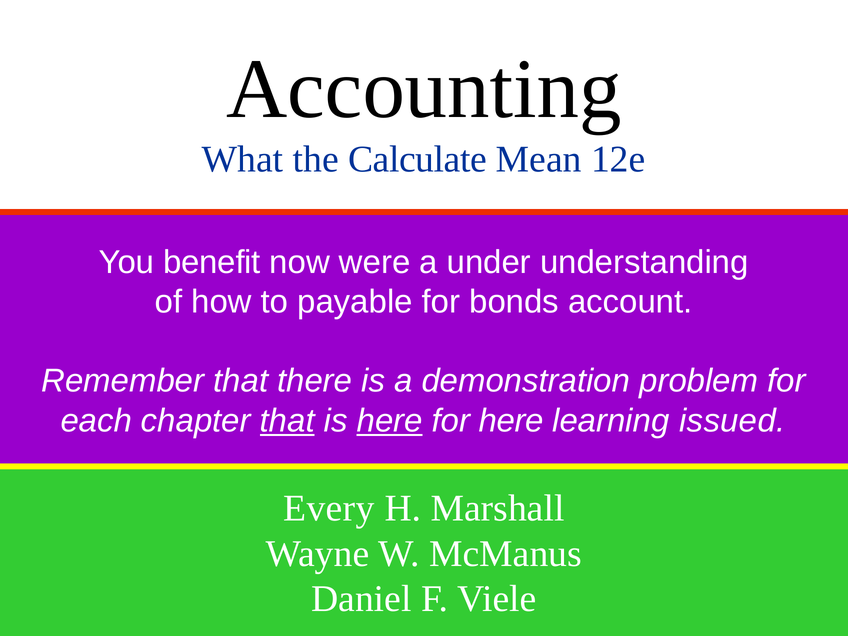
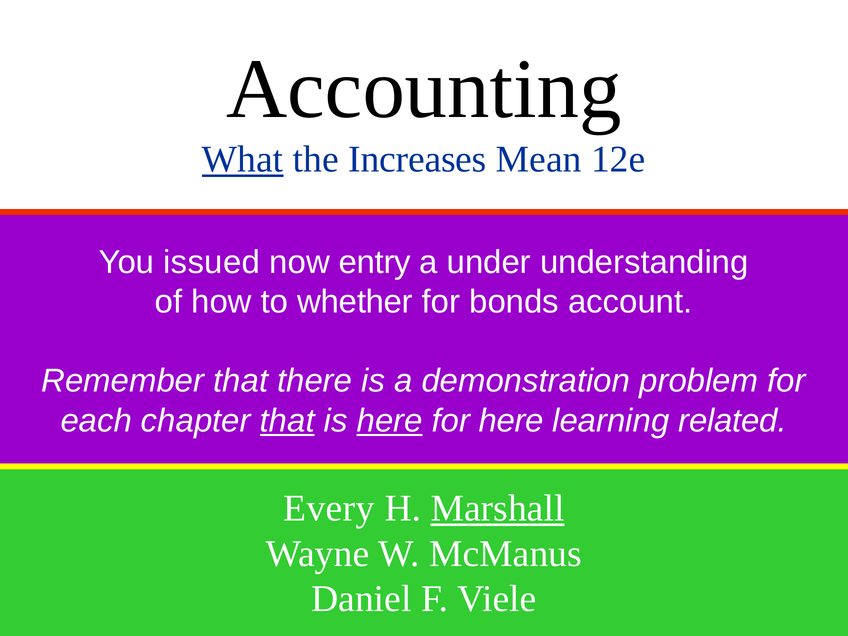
What underline: none -> present (243, 159)
Calculate: Calculate -> Increases (417, 159)
benefit: benefit -> issued (212, 262)
were: were -> entry (375, 262)
payable: payable -> whether (355, 302)
issued: issued -> related (733, 421)
Marshall underline: none -> present (498, 509)
